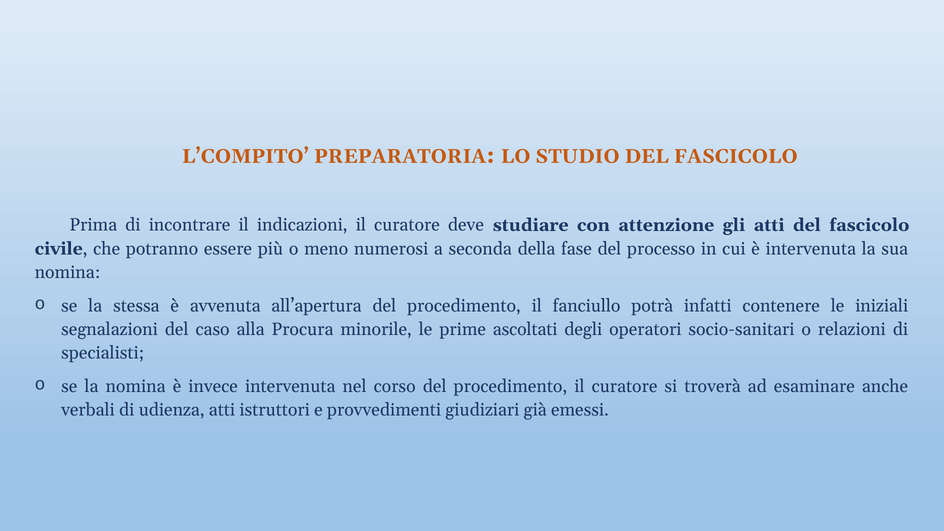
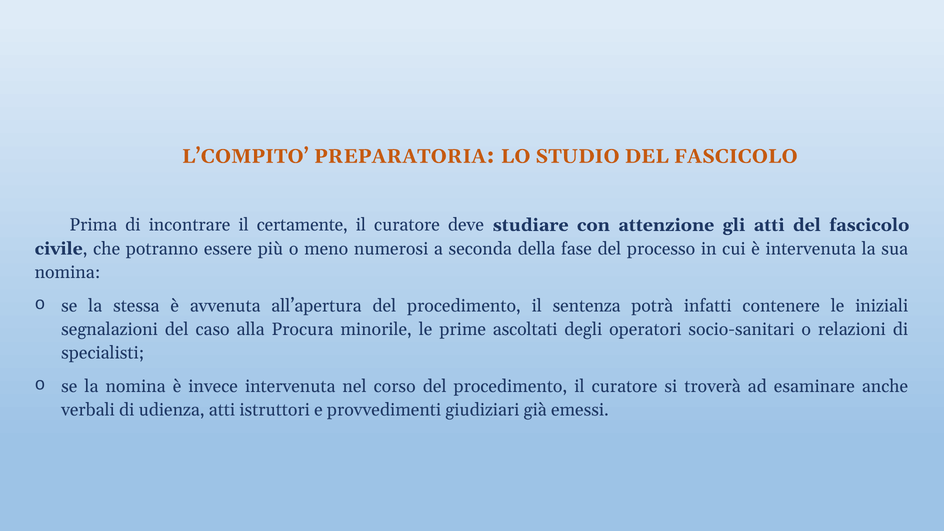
indicazioni: indicazioni -> certamente (302, 225)
fanciullo: fanciullo -> sentenza (587, 306)
